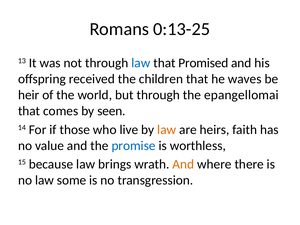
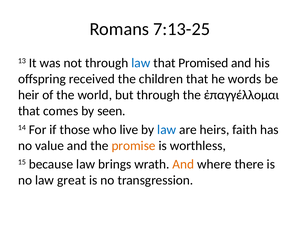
0:13-25: 0:13-25 -> 7:13-25 (182, 29)
waves: waves -> words (245, 79)
epangellomai: epangellomai -> ἐπαγγέλλομαι (242, 95)
law colour: orange -> blue (167, 130)
promise colour: blue -> orange (134, 146)
some: some -> great (72, 180)
